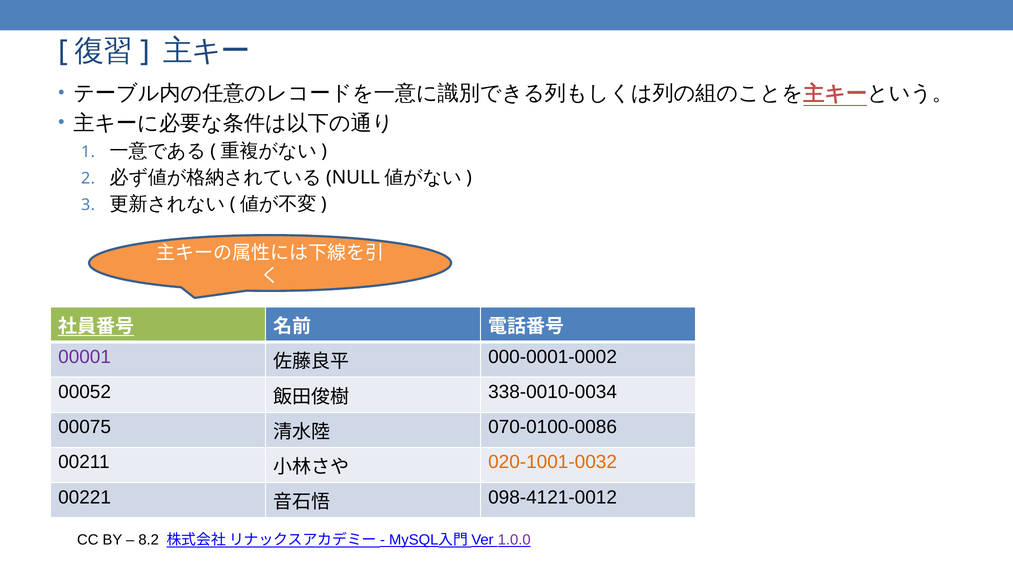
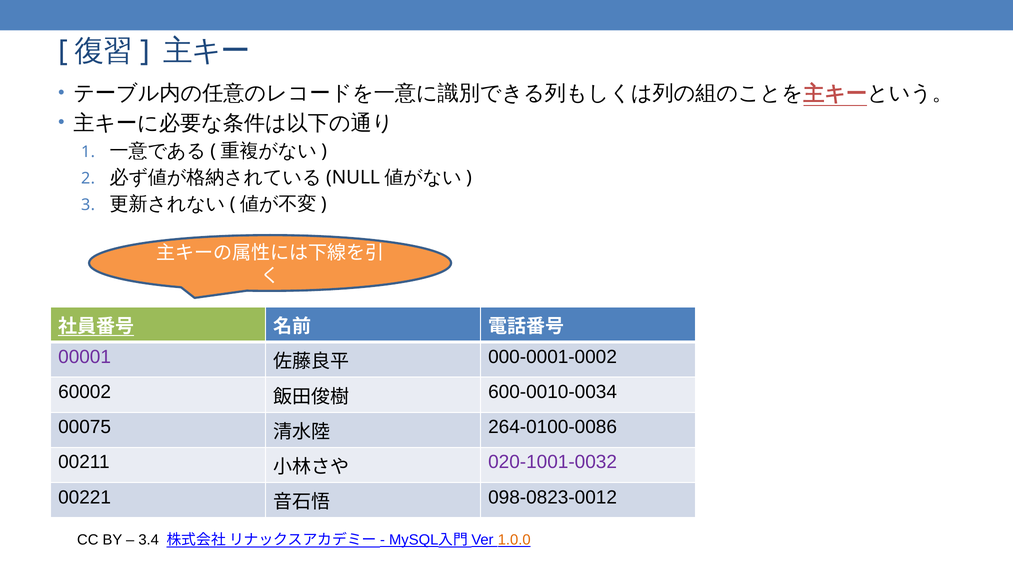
00052: 00052 -> 60002 (85, 392)
338-0010-0034: 338-0010-0034 -> 600-0010-0034 (553, 392)
070-0100-0086: 070-0100-0086 -> 264-0100-0086 (553, 427)
020-1001-0032 colour: orange -> purple (553, 462)
098-4121-0012: 098-4121-0012 -> 098-0823-0012 (553, 497)
8.2: 8.2 -> 3.4 (149, 540)
1.0.0 colour: purple -> orange (514, 540)
